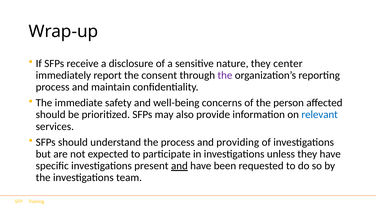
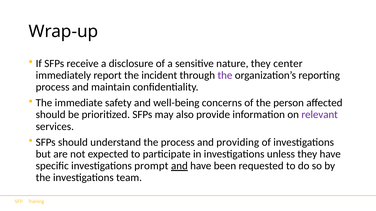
consent: consent -> incident (159, 75)
relevant colour: blue -> purple (320, 115)
present: present -> prompt (151, 166)
